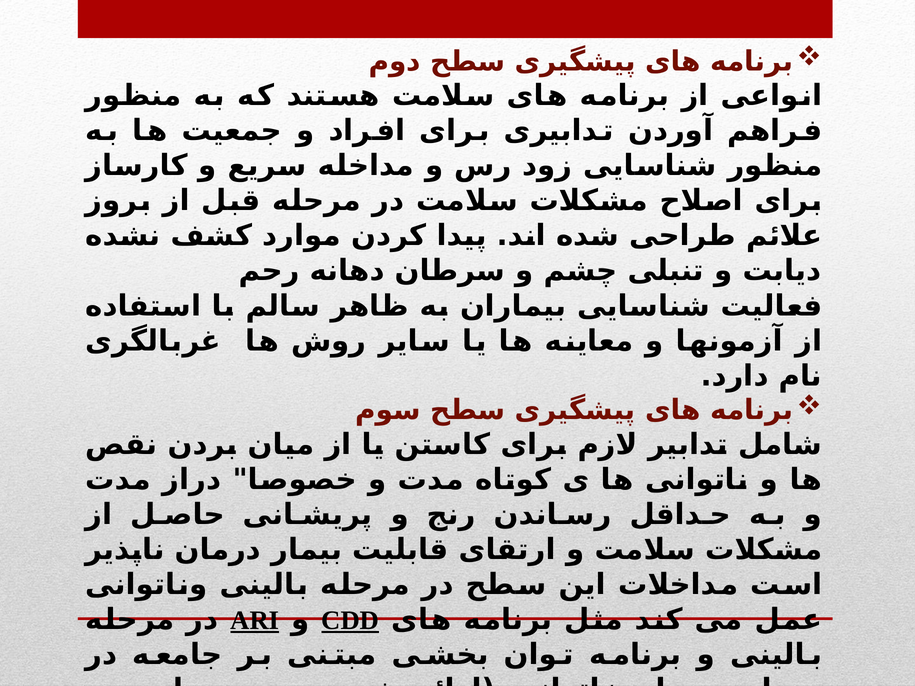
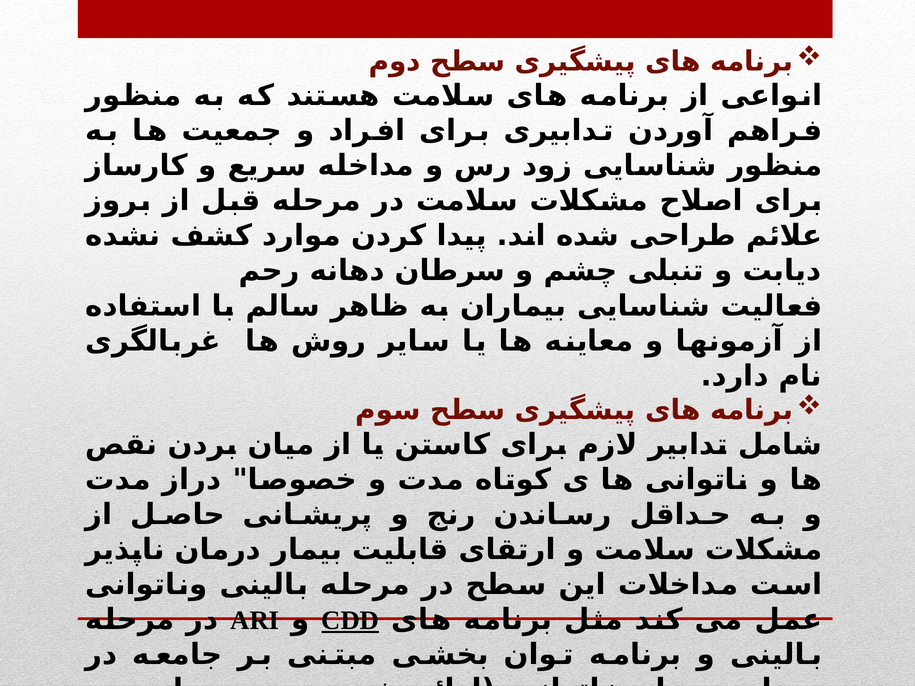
ARI underline: present -> none (255, 621)
